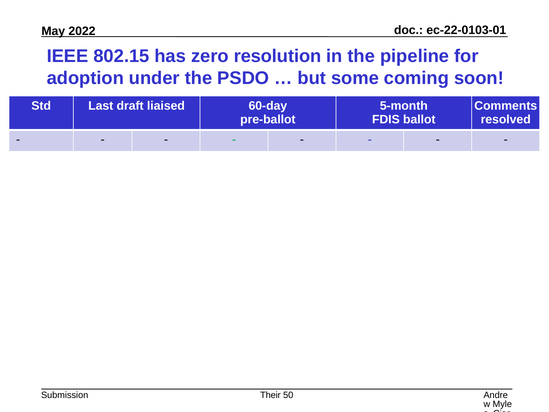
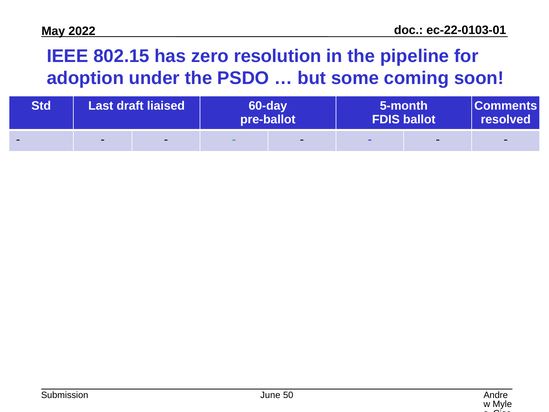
Their: Their -> June (270, 395)
